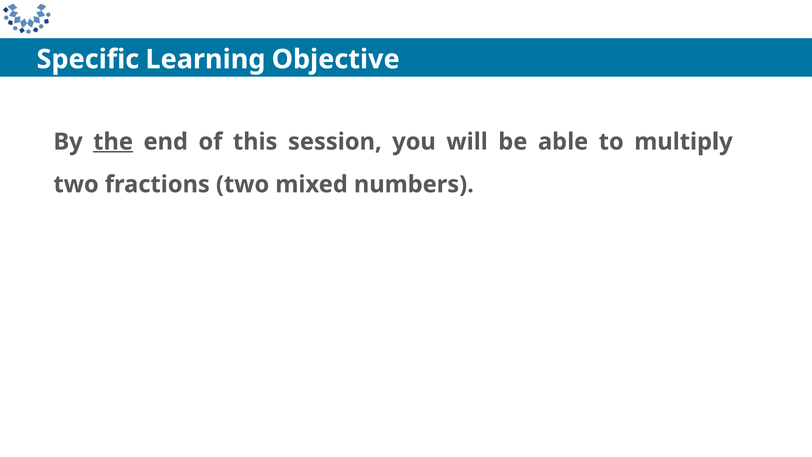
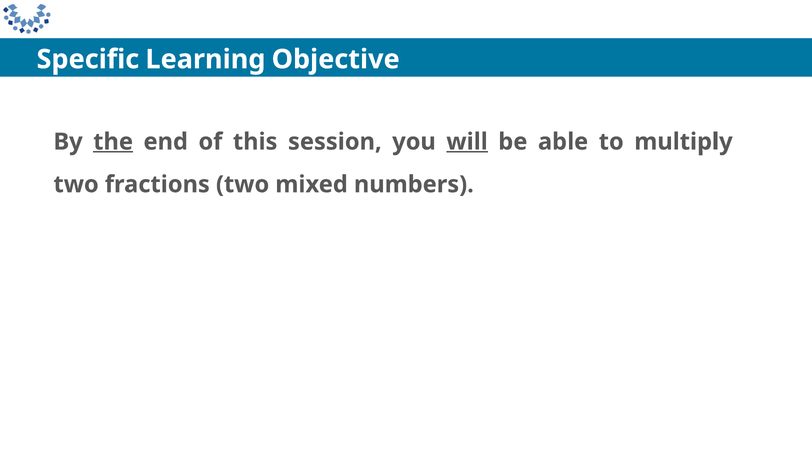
will underline: none -> present (467, 142)
